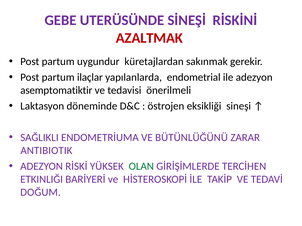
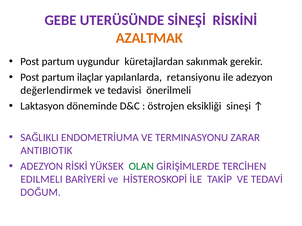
AZALTMAK colour: red -> orange (149, 38)
endometrial: endometrial -> retansiyonu (194, 77)
asemptomatiktir: asemptomatiktir -> değerlendirmek (56, 91)
BÜTÜNLÜĞÜNÜ: BÜTÜNLÜĞÜNÜ -> TERMINASYONU (192, 138)
ETKINLIĞI: ETKINLIĞI -> EDILMELI (42, 180)
